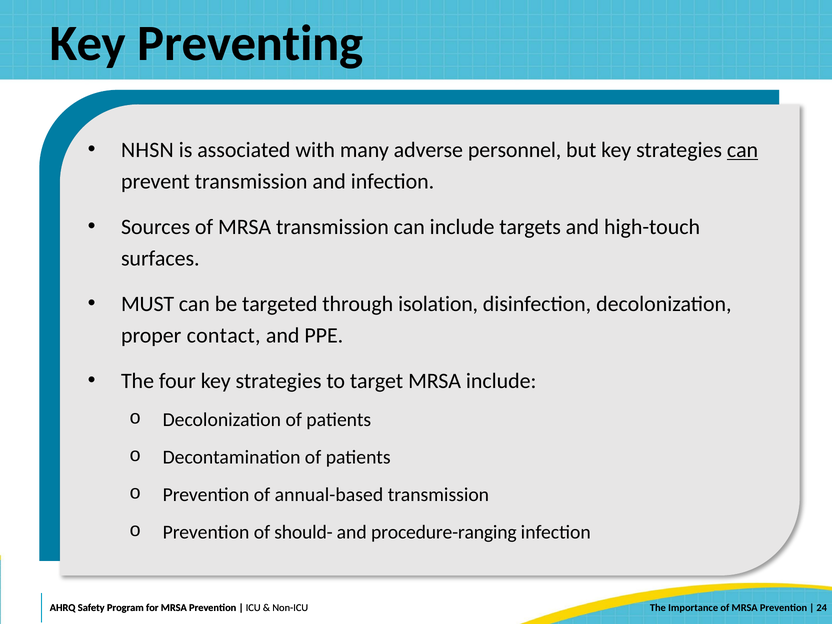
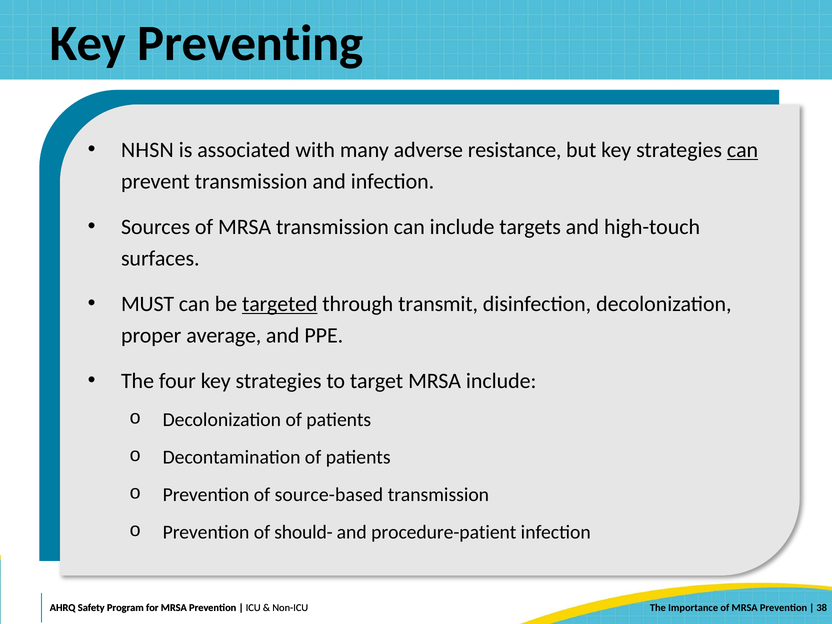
personnel: personnel -> resistance (515, 150)
targeted underline: none -> present (280, 304)
isolation: isolation -> transmit (438, 304)
contact: contact -> average (224, 336)
annual-based: annual-based -> source-based (329, 495)
procedure-ranging: procedure-ranging -> procedure-patient (444, 532)
24: 24 -> 38 (822, 608)
